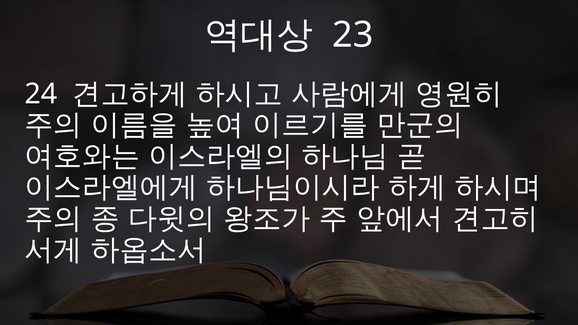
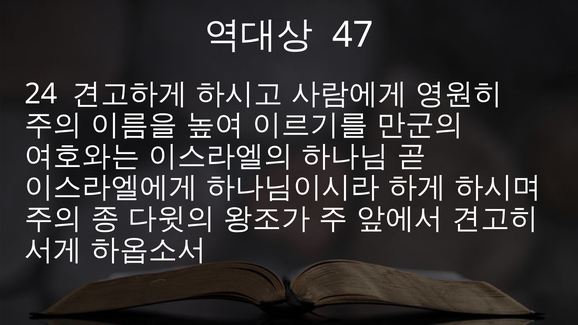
23: 23 -> 47 (353, 35)
